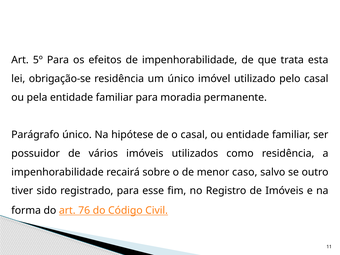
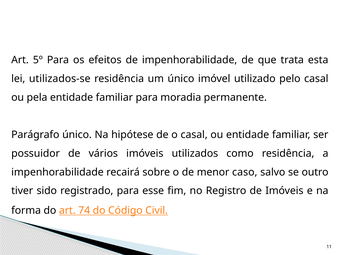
obrigação-se: obrigação-se -> utilizados-se (60, 79)
76: 76 -> 74 (84, 210)
